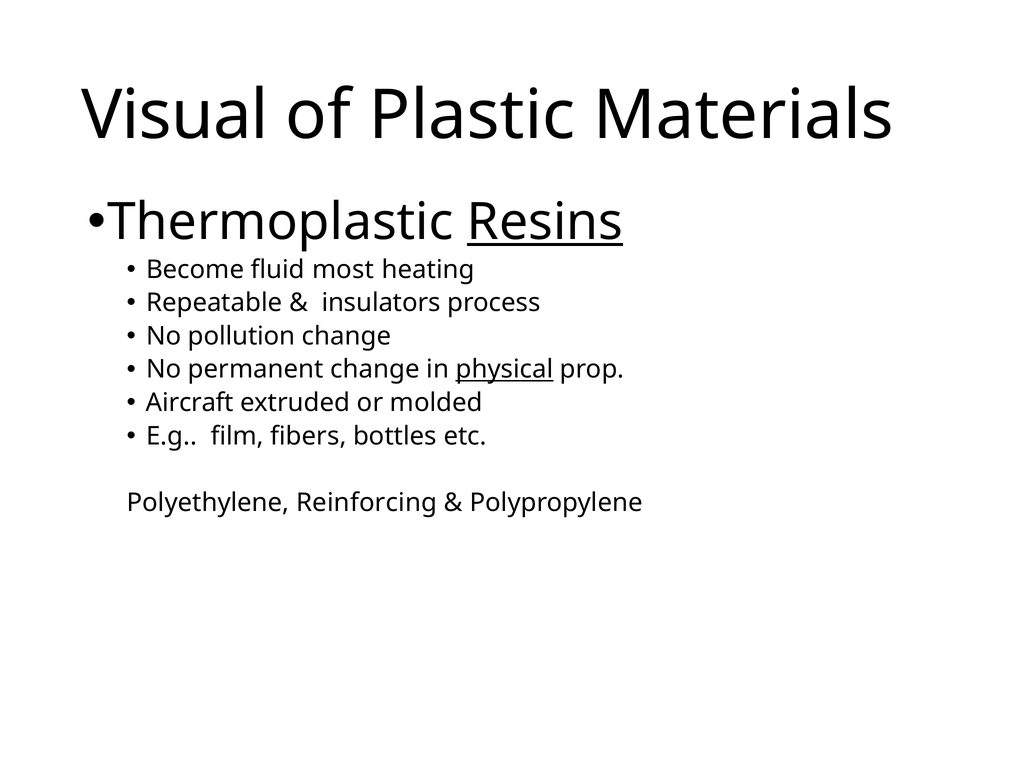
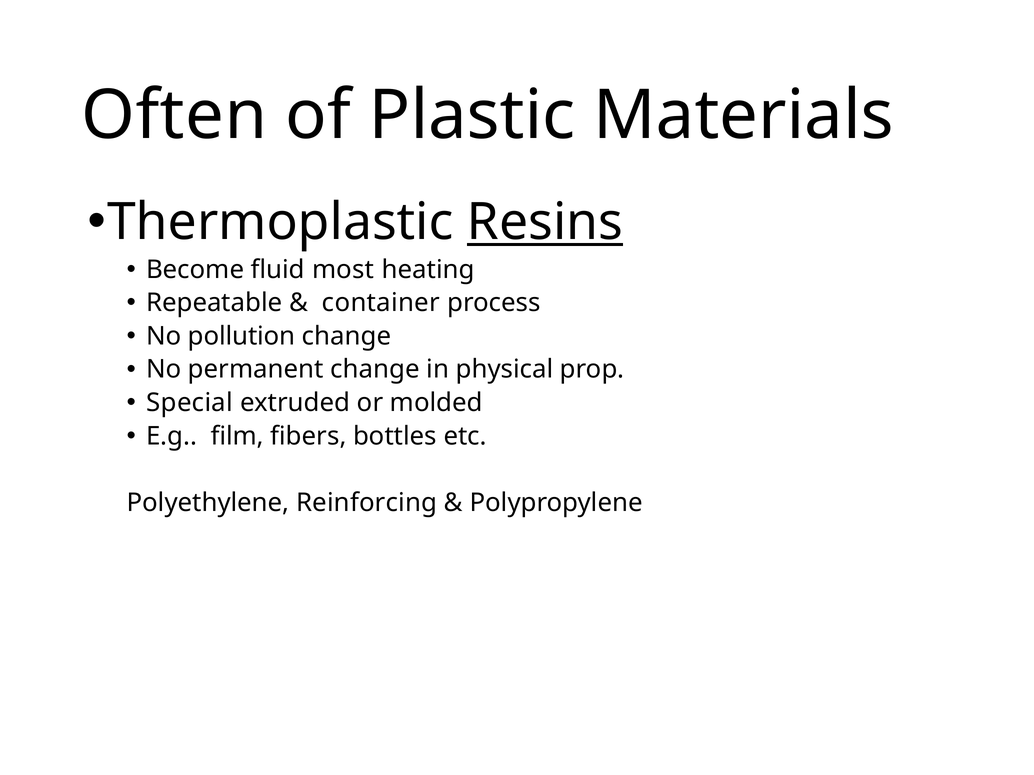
Visual: Visual -> Often (174, 116)
insulators: insulators -> container (381, 303)
physical underline: present -> none (504, 370)
Aircraft: Aircraft -> Special (190, 403)
